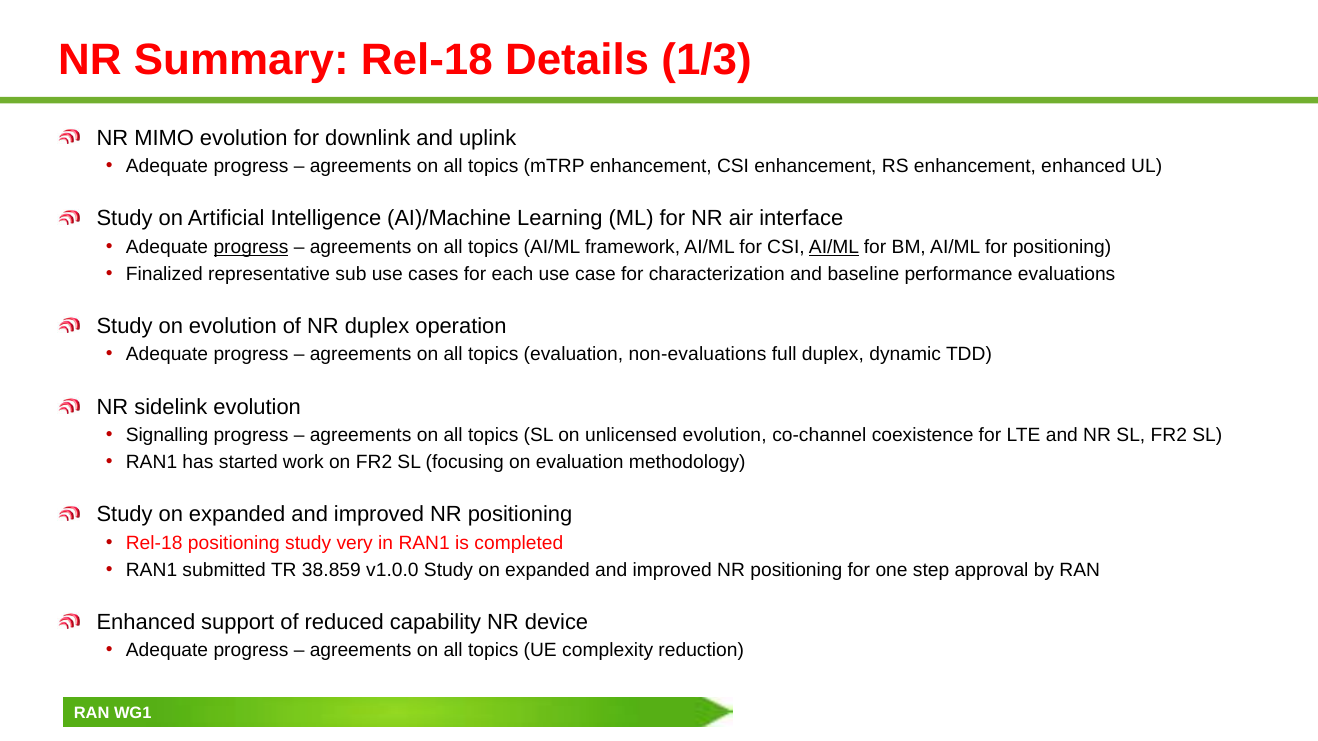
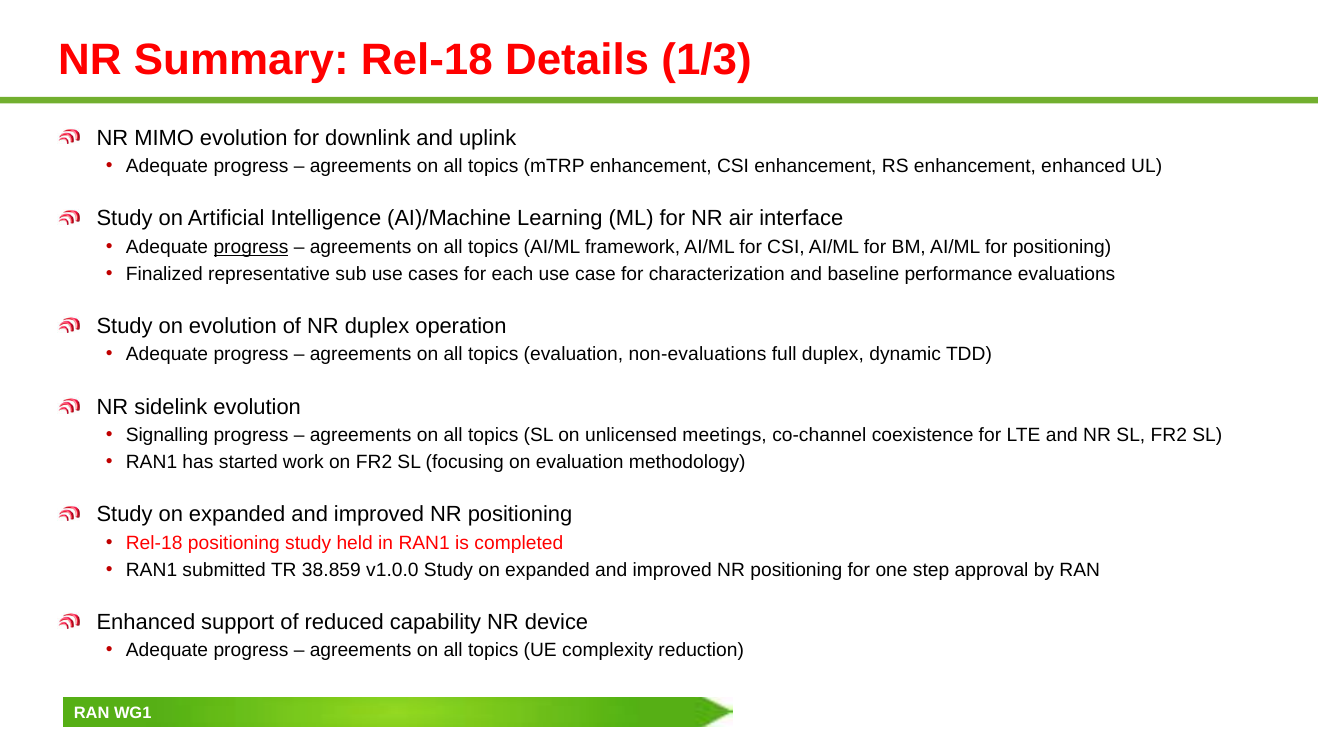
AI/ML underline: present -> none (834, 247)
unlicensed evolution: evolution -> meetings (725, 435)
very: very -> held (355, 543)
